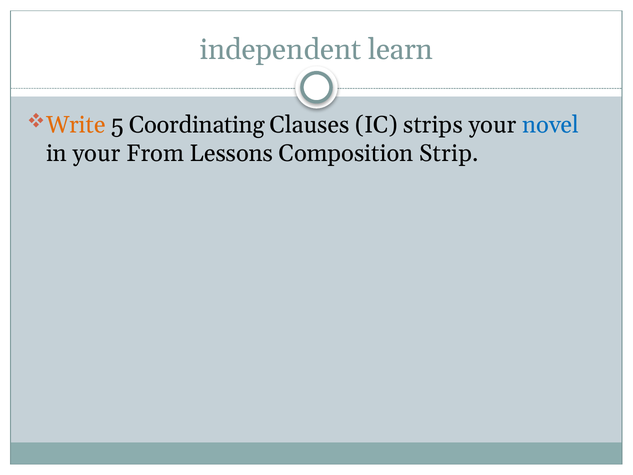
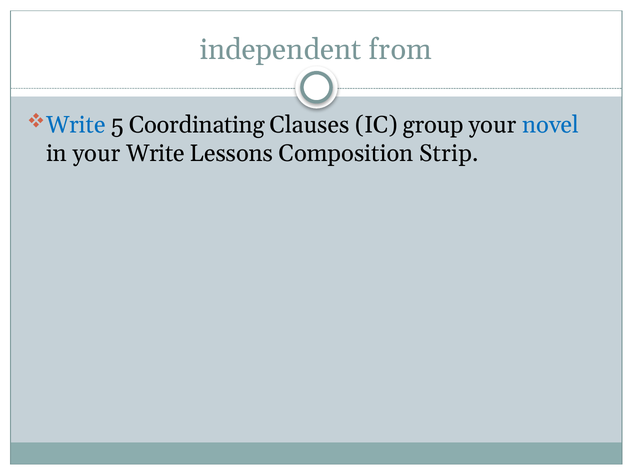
learn: learn -> from (400, 50)
Write colour: orange -> blue (76, 125)
strips: strips -> group (433, 125)
your From: From -> Write (155, 153)
